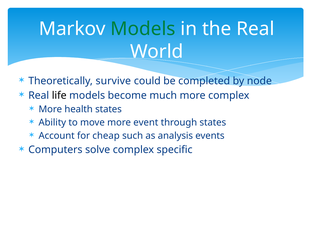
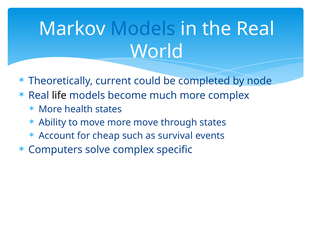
Models colour: green -> blue (143, 29)
survive: survive -> current (113, 81)
more event: event -> move (146, 123)
analysis: analysis -> survival (175, 136)
